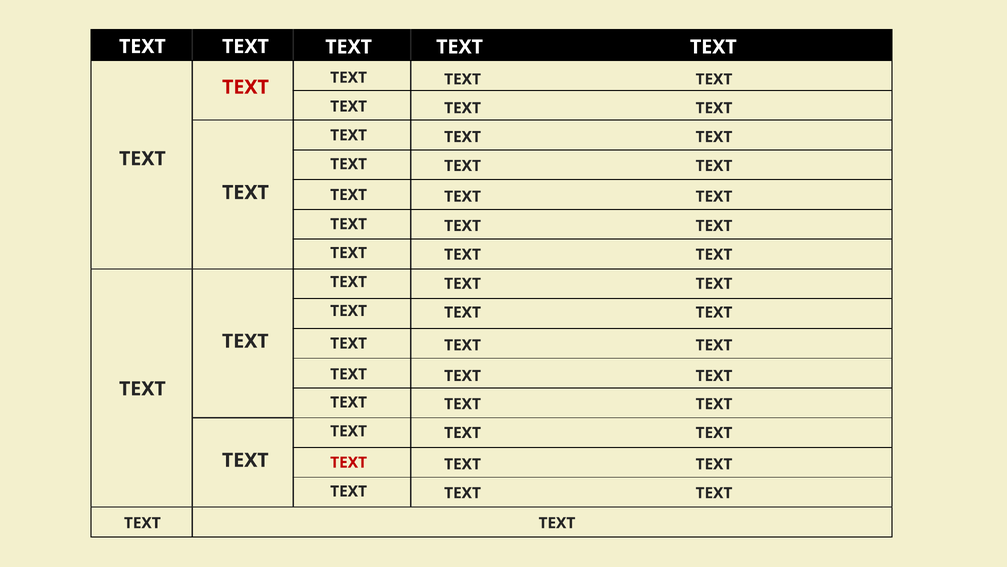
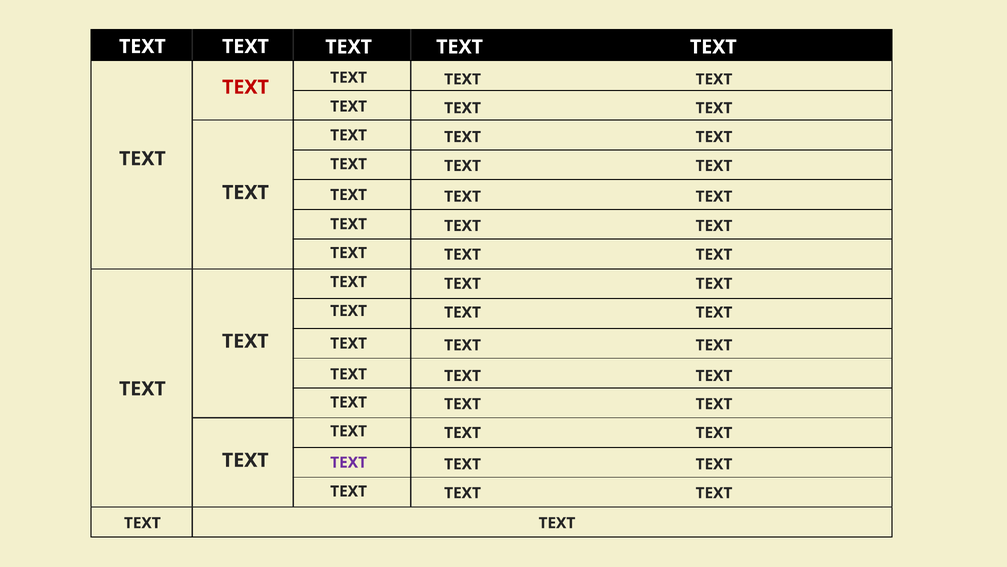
TEXT colour: red -> purple (349, 462)
